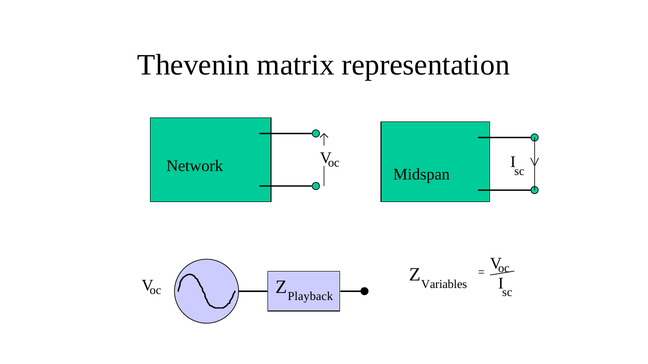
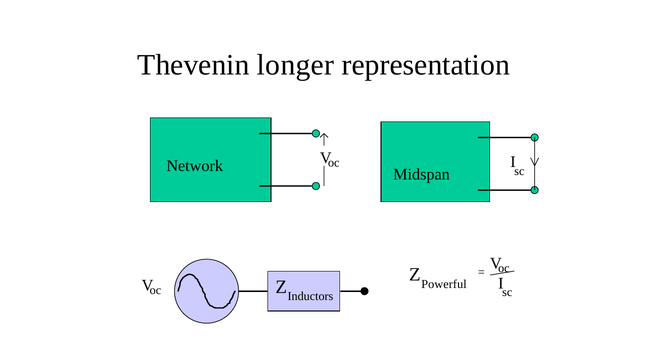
matrix: matrix -> longer (296, 65)
Variables: Variables -> Powerful (444, 285)
Playback: Playback -> Inductors (310, 297)
